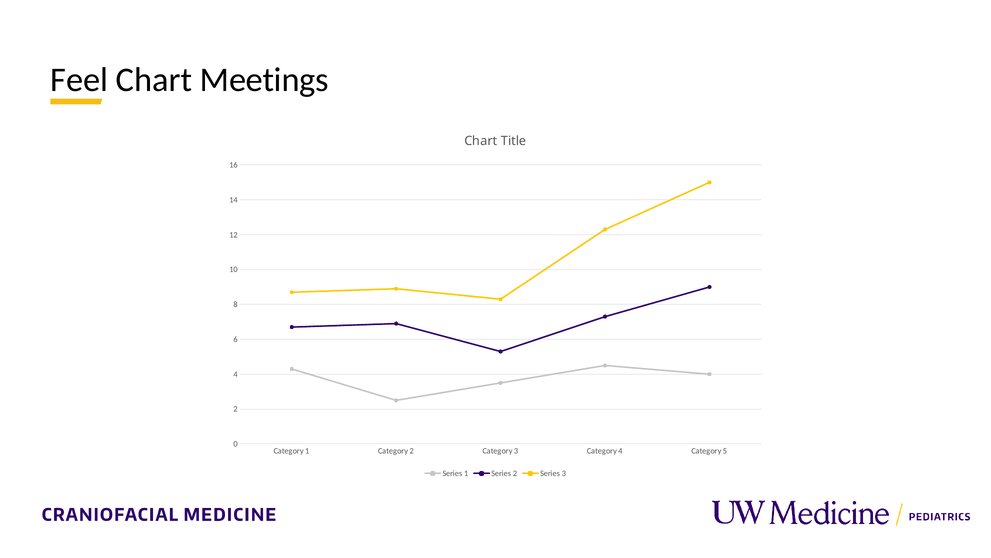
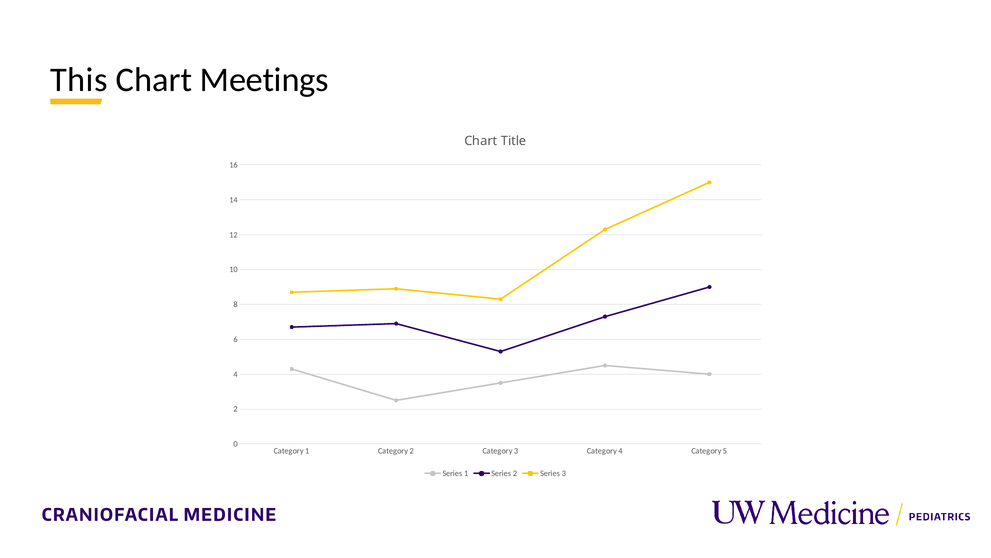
Feel: Feel -> This (79, 80)
